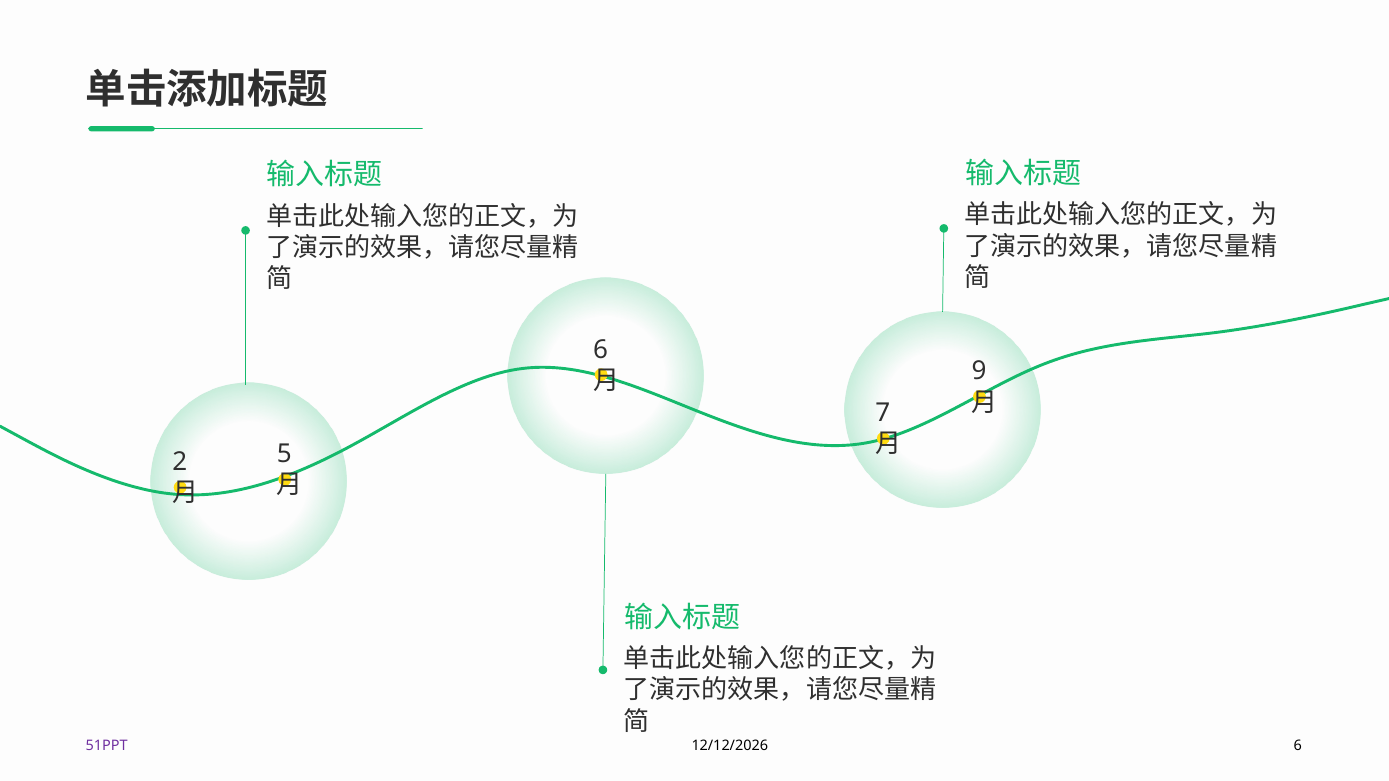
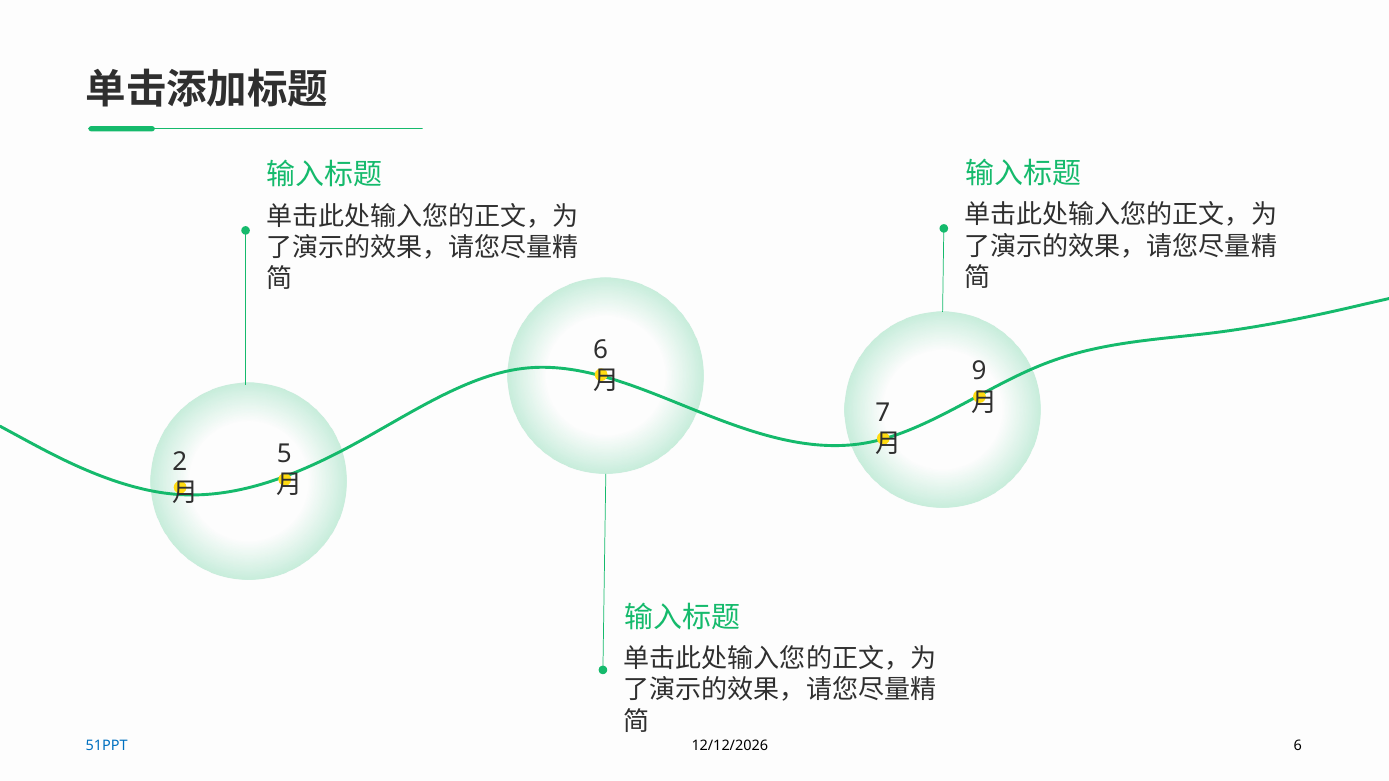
51PPT colour: purple -> blue (107, 746)
